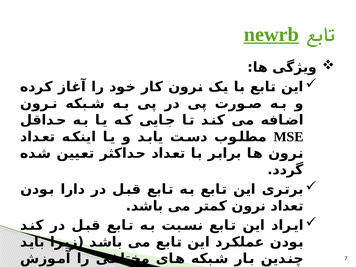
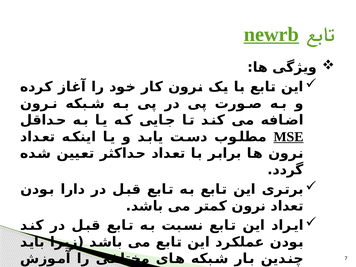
MSE underline: none -> present (289, 137)
